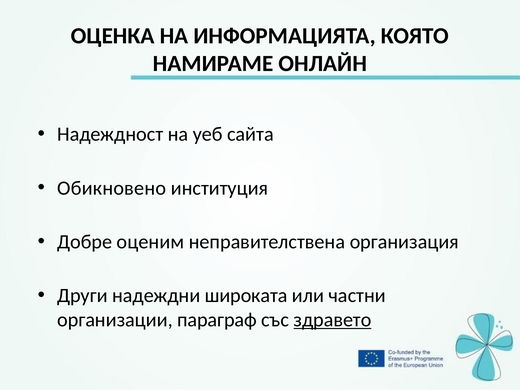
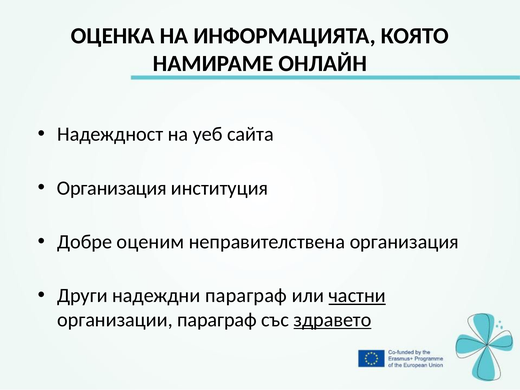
Обикновено: Обикновено -> Организация (112, 188)
надеждни широката: широката -> параграф (246, 296)
частни underline: none -> present (357, 296)
